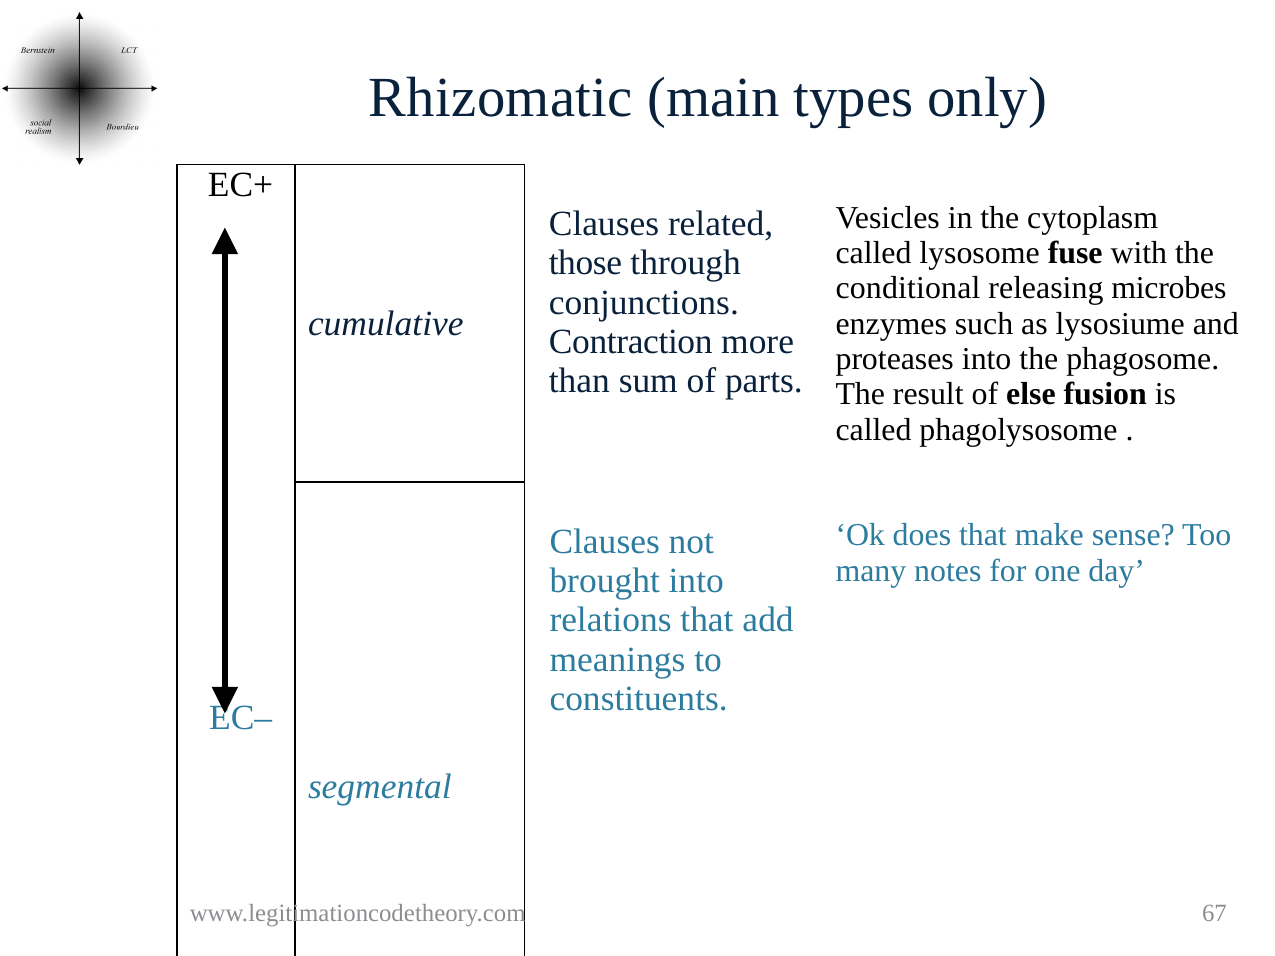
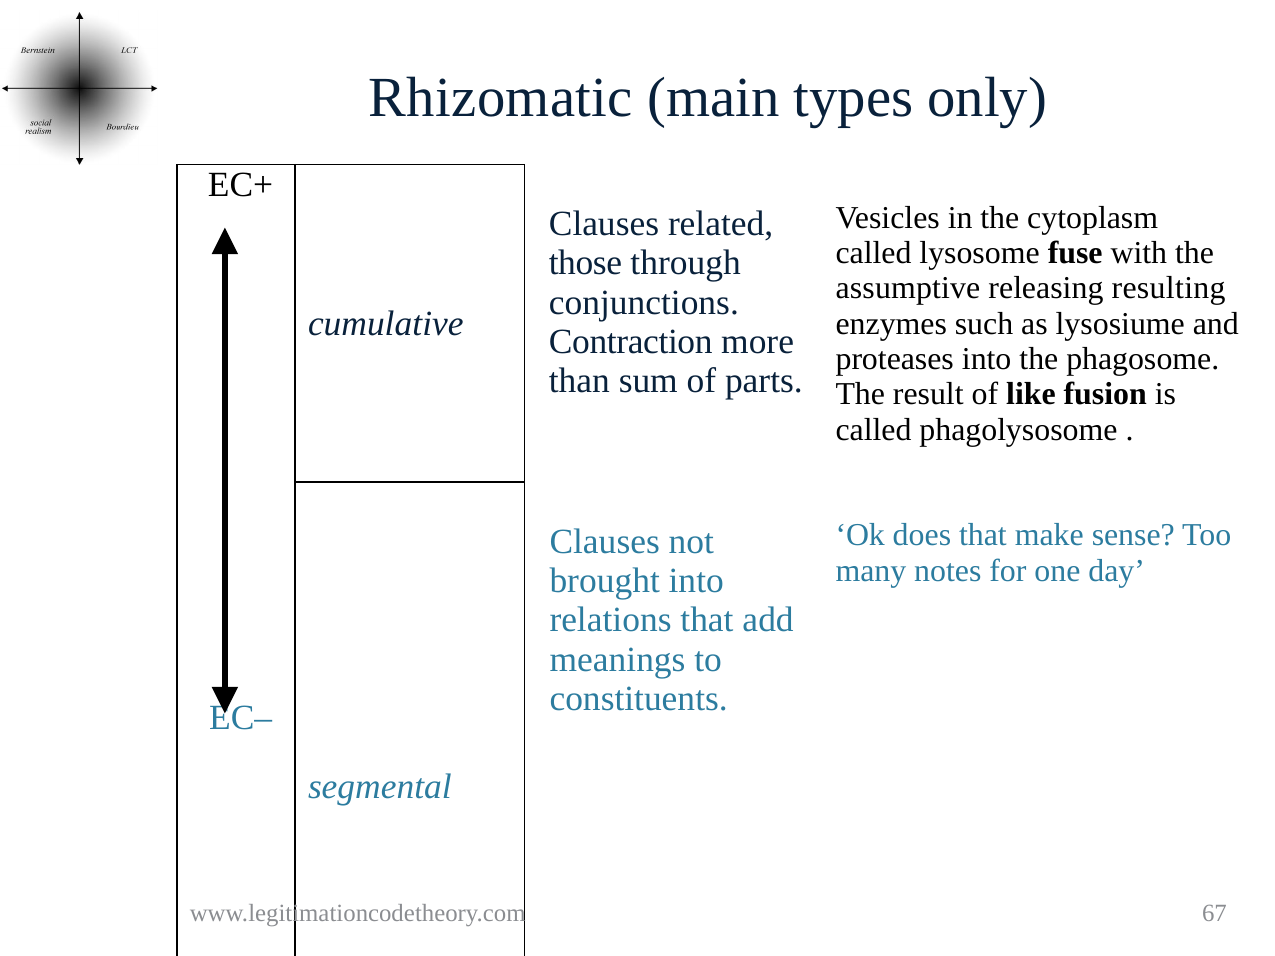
conditional: conditional -> assumptive (908, 289)
microbes: microbes -> resulting (1169, 289)
else: else -> like (1031, 394)
